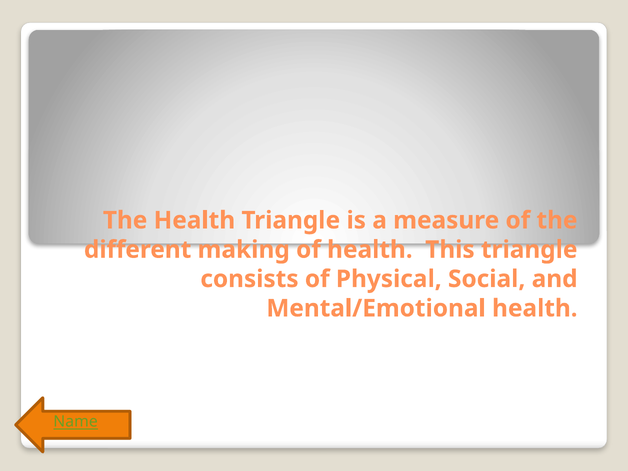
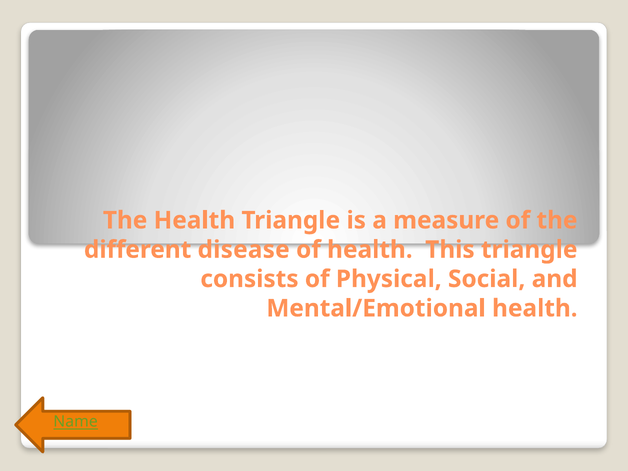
making: making -> disease (244, 250)
